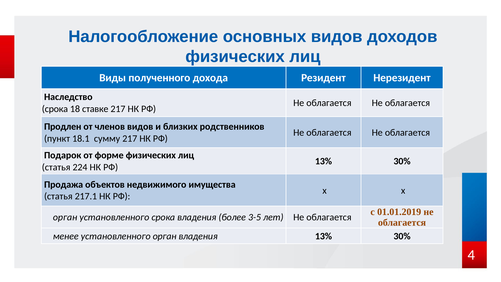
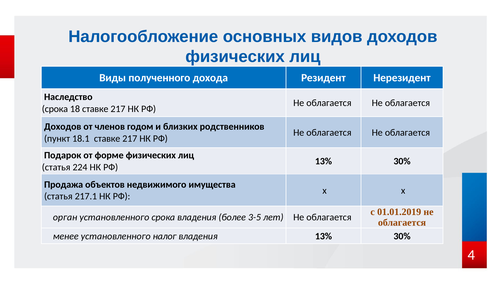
Продлен: Продлен -> Доходов (63, 127)
членов видов: видов -> годом (140, 127)
18.1 сумму: сумму -> ставке (107, 138)
установленного орган: орган -> налог (165, 236)
